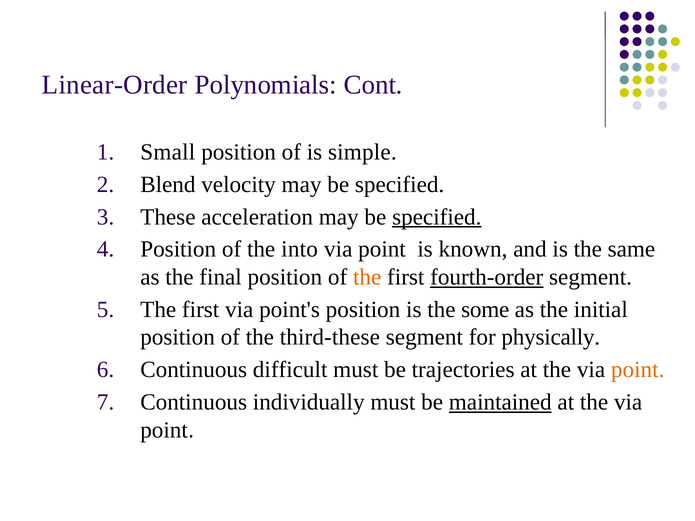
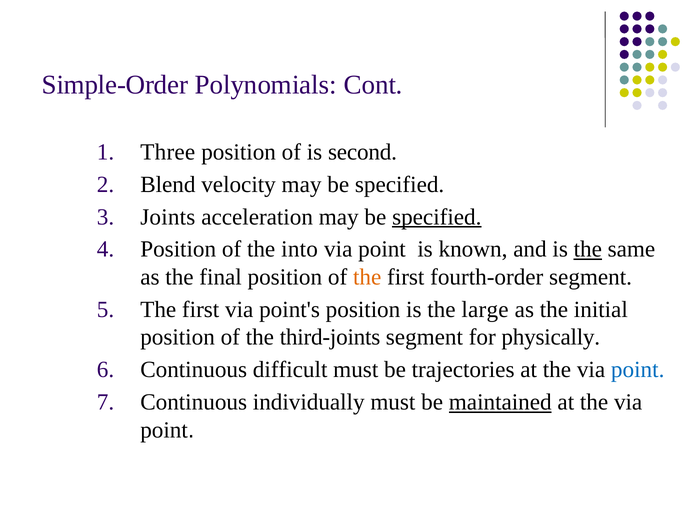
Linear-Order: Linear-Order -> Simple-Order (115, 85)
Small: Small -> Three (168, 152)
simple: simple -> second (363, 152)
These: These -> Joints (168, 217)
the underline: none -> present (588, 249)
fourth-order underline: present -> none (487, 277)
some: some -> large (485, 310)
third-these: third-these -> third-joints (330, 337)
point colour: orange -> blue (638, 370)
